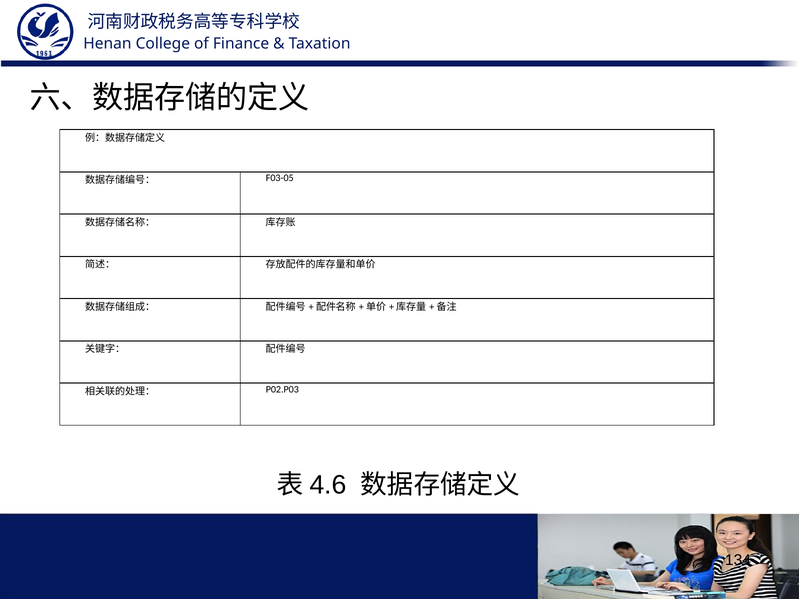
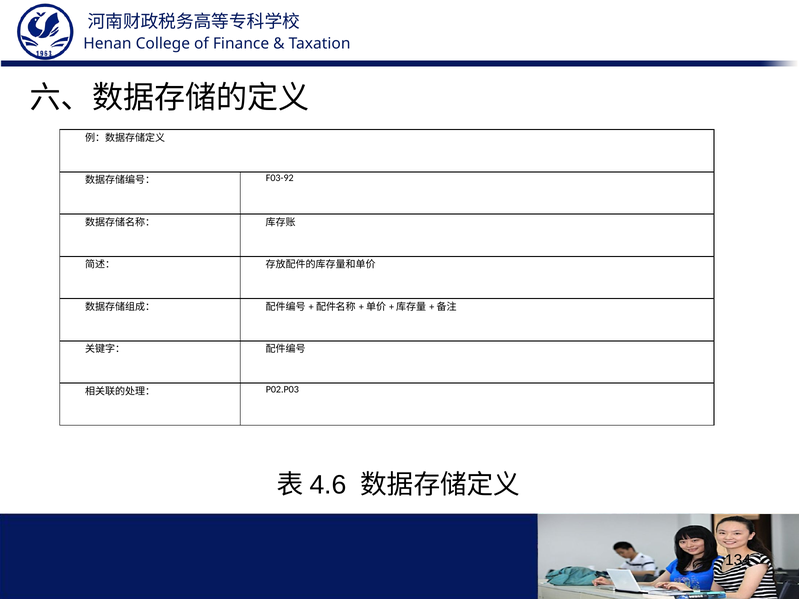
F03-05: F03-05 -> F03-92 (280, 178)
